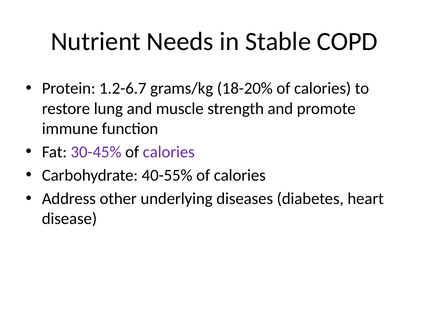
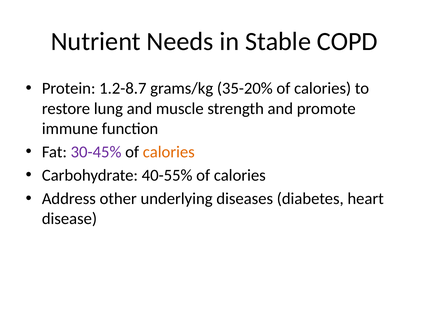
1.2-6.7: 1.2-6.7 -> 1.2-8.7 (123, 88)
18-20%: 18-20% -> 35-20% (245, 88)
calories colour: purple -> orange (169, 152)
